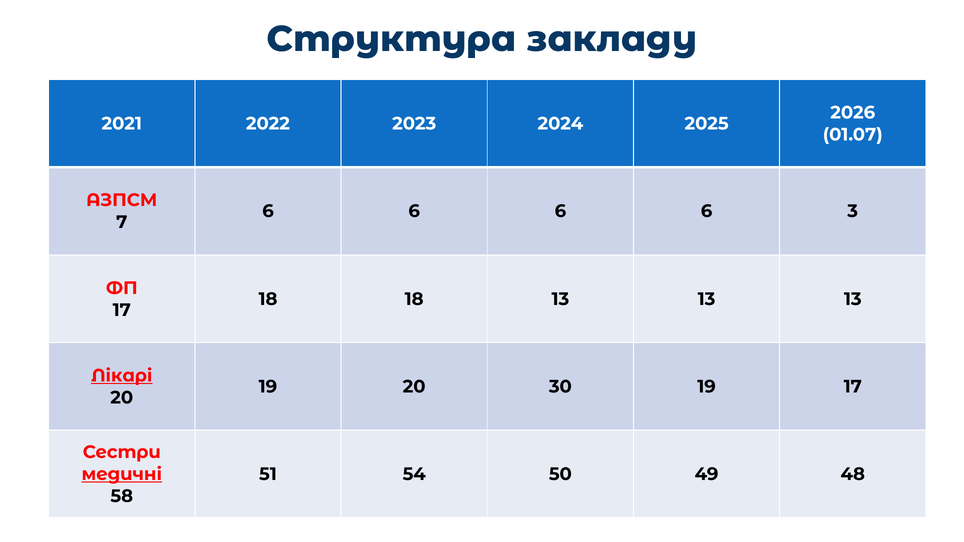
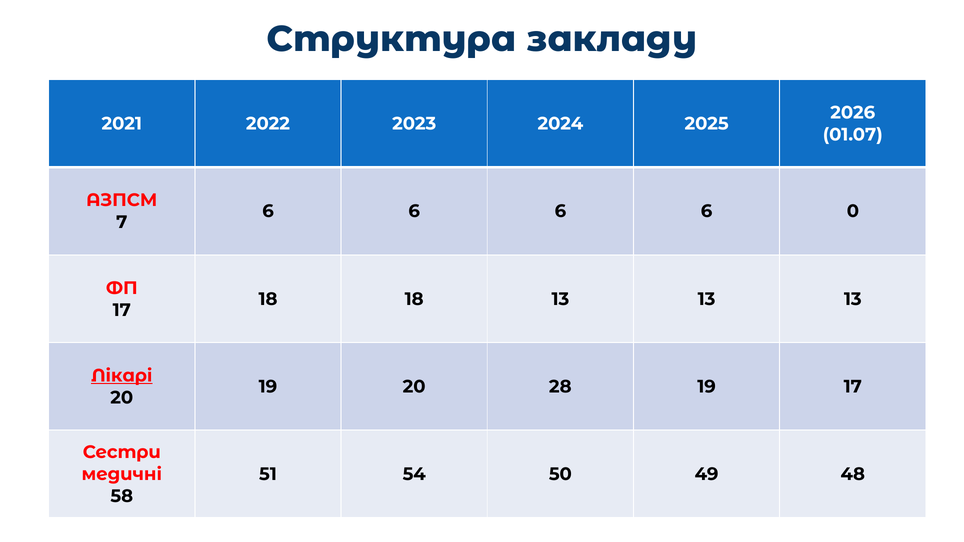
3: 3 -> 0 (853, 212)
30: 30 -> 28 (560, 387)
медичні underline: present -> none (122, 475)
